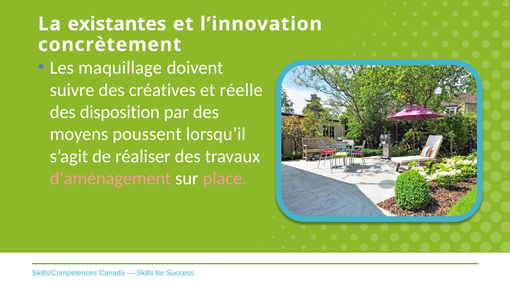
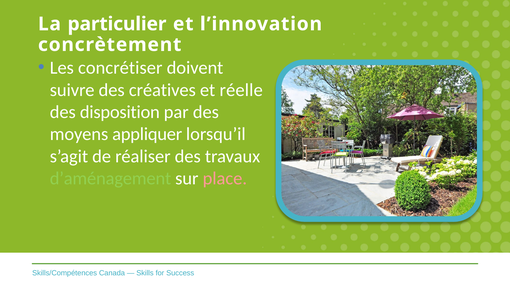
existantes: existantes -> particulier (117, 24)
maquillage: maquillage -> concrétiser (120, 68)
poussent: poussent -> appliquer (147, 134)
d’aménagement colour: pink -> light green (110, 178)
